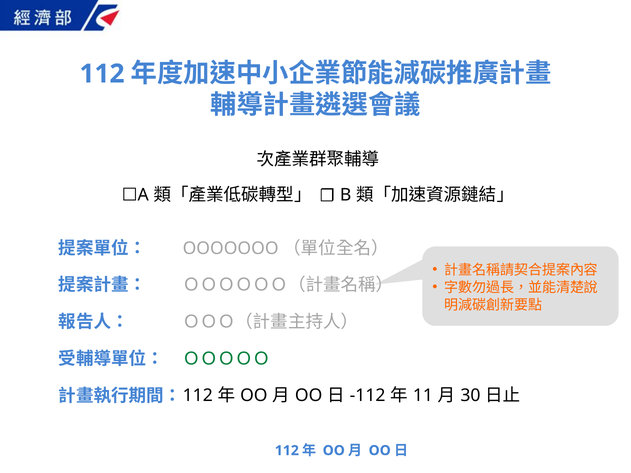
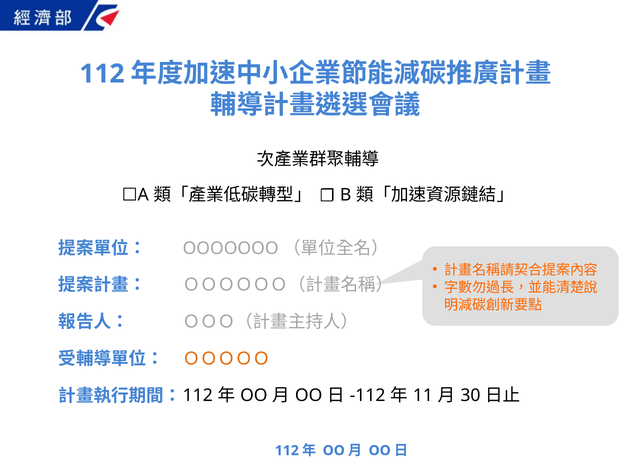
ＯＯＯＯＯ colour: green -> orange (227, 359)
